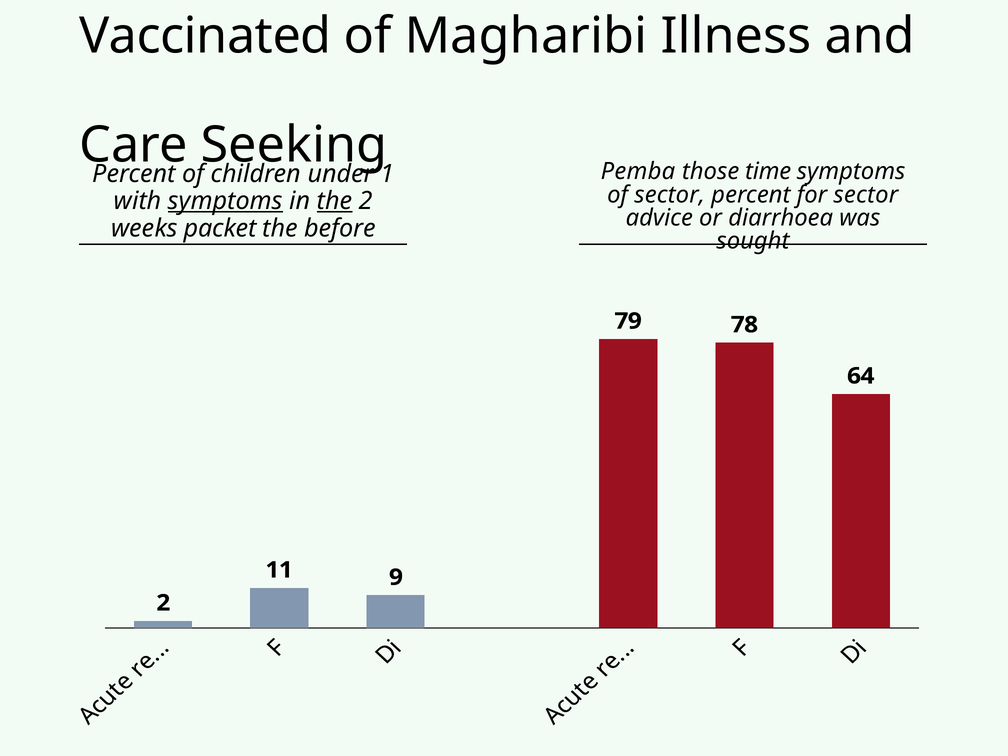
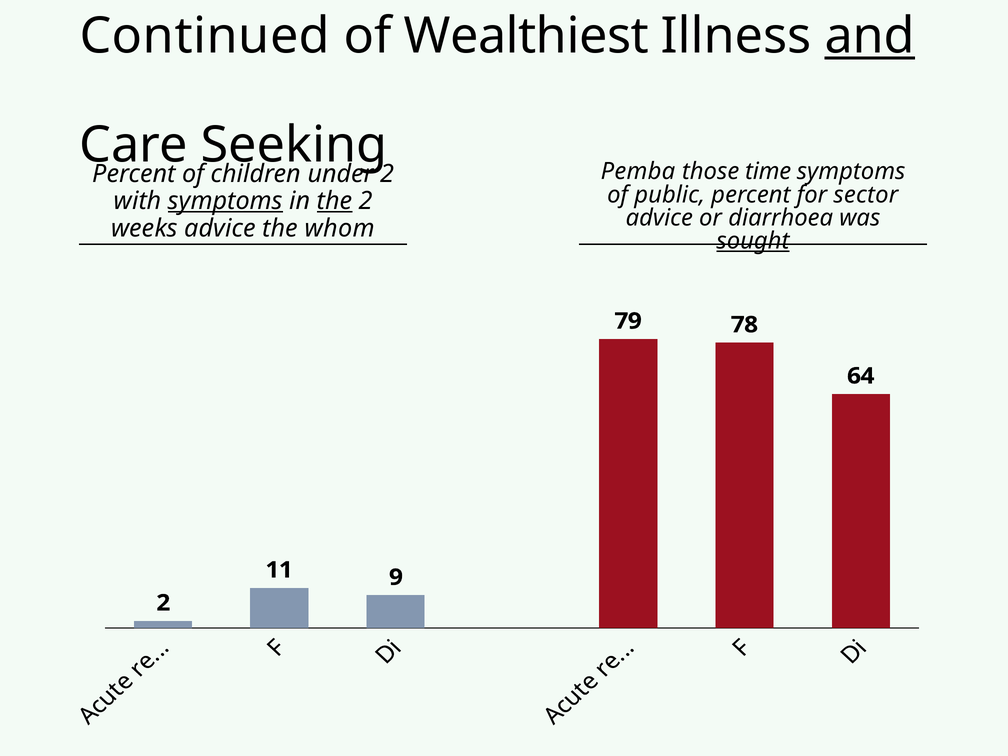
Vaccinated: Vaccinated -> Continued (205, 36)
Magharibi: Magharibi -> Wealthiest (526, 36)
and underline: none -> present (870, 36)
1: 1 -> 2 (387, 174)
of sector: sector -> public (670, 195)
weeks packet: packet -> advice (220, 228)
before: before -> whom (340, 228)
sought underline: none -> present (753, 241)
